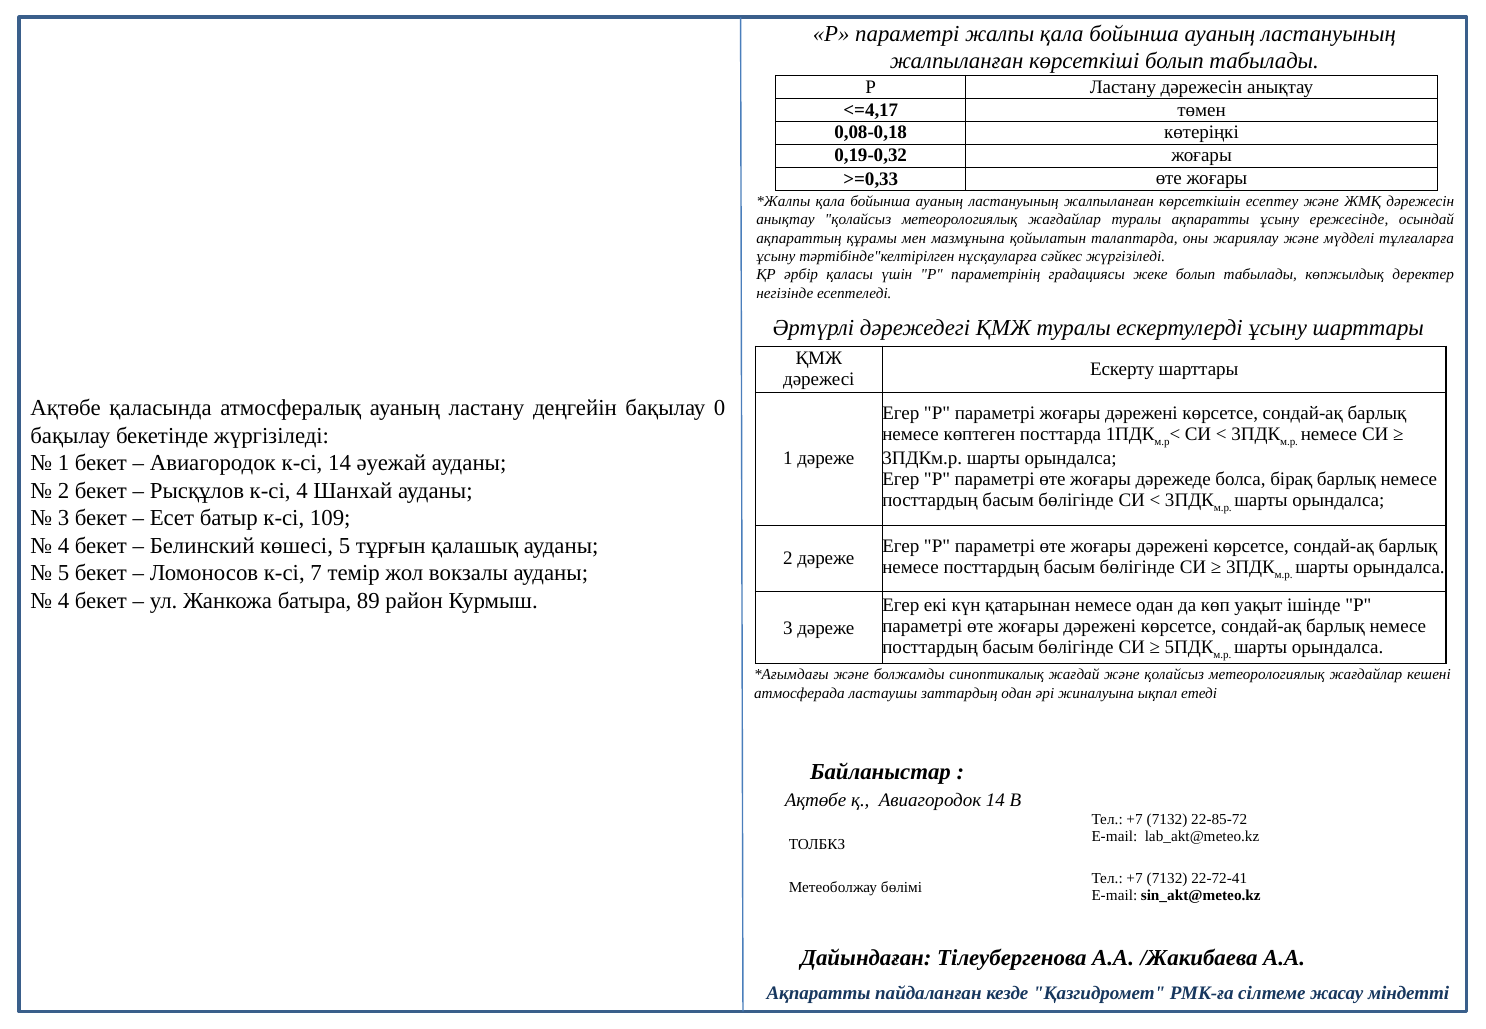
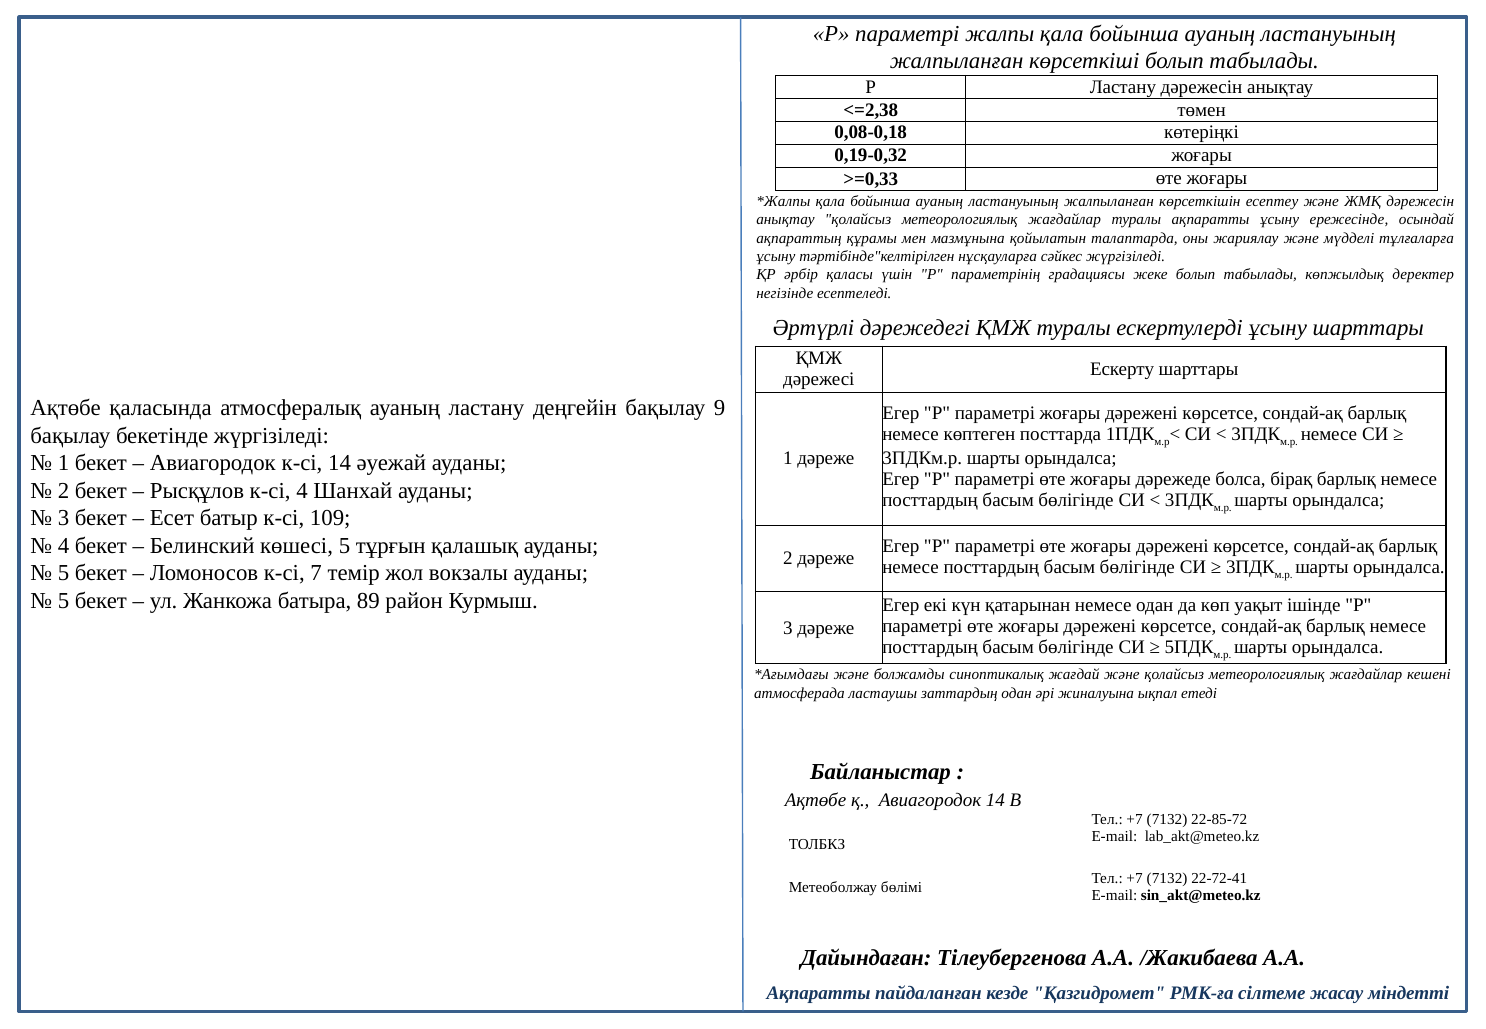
<=4,17: <=4,17 -> <=2,38 (871, 110)
0: 0 -> 9 (720, 408)
4: 4 -> 5 (64, 600)
